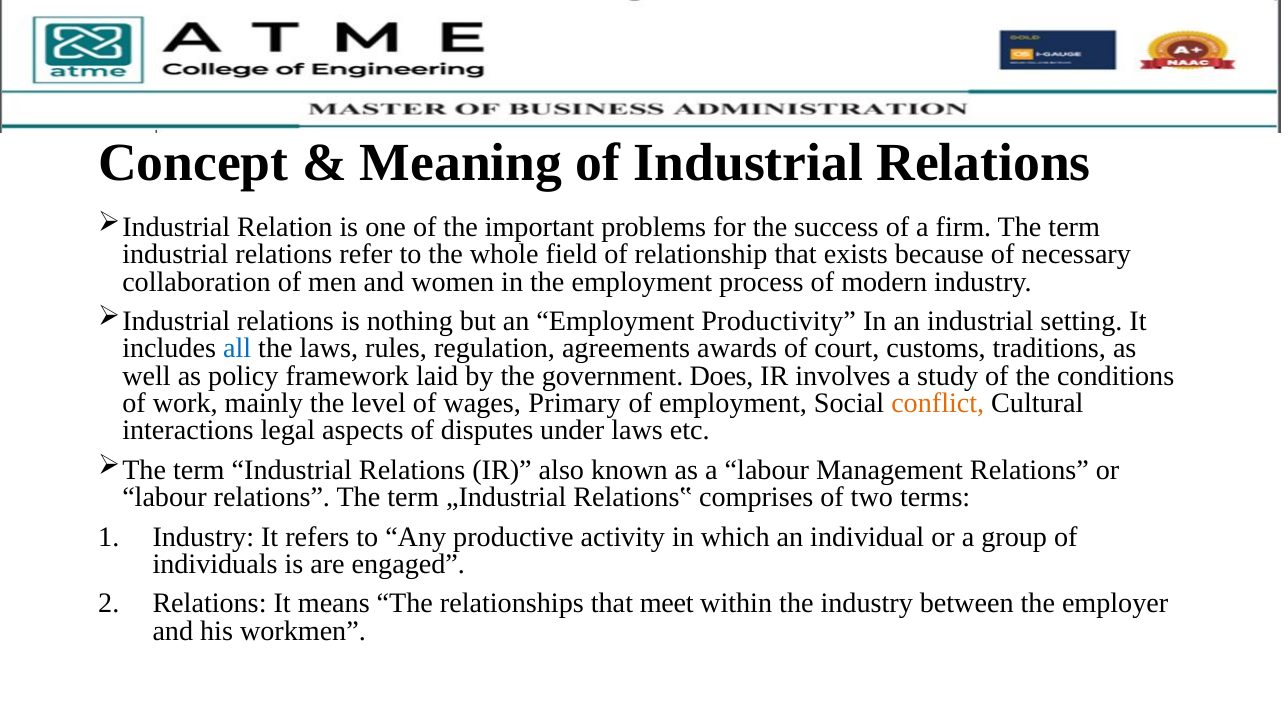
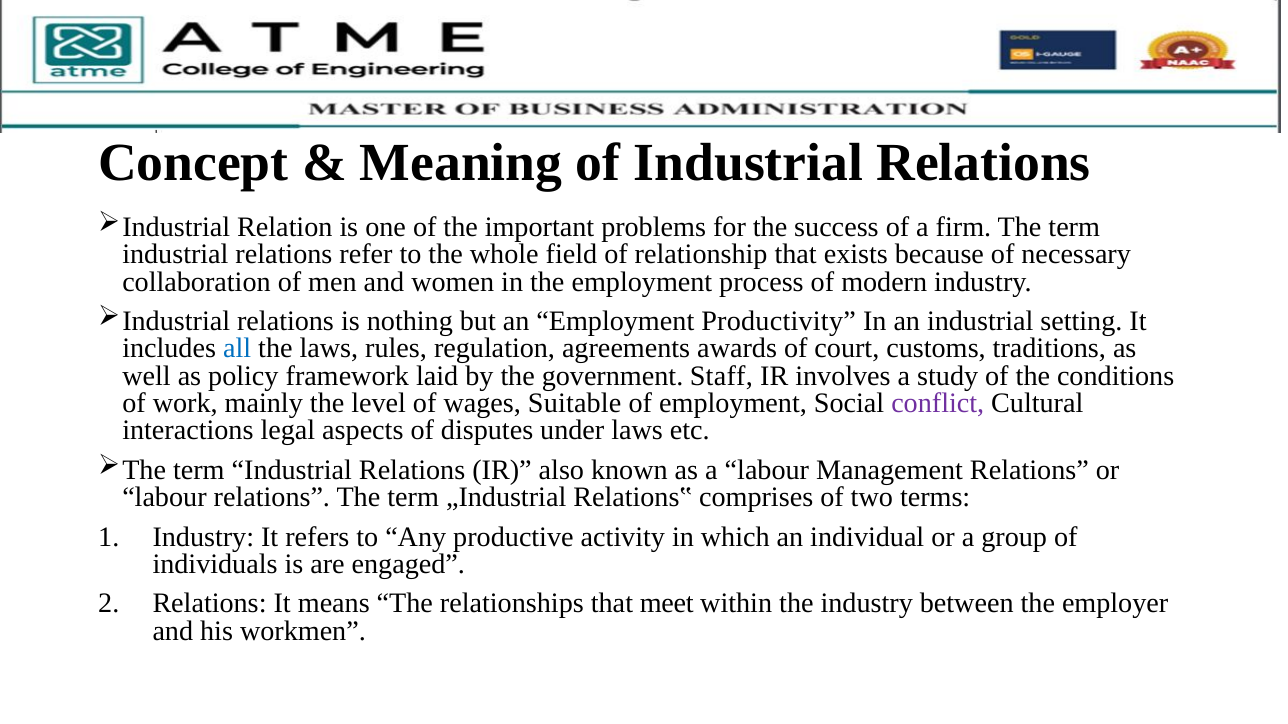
Does: Does -> Staff (721, 376)
Primary: Primary -> Suitable (575, 404)
conflict colour: orange -> purple (938, 404)
